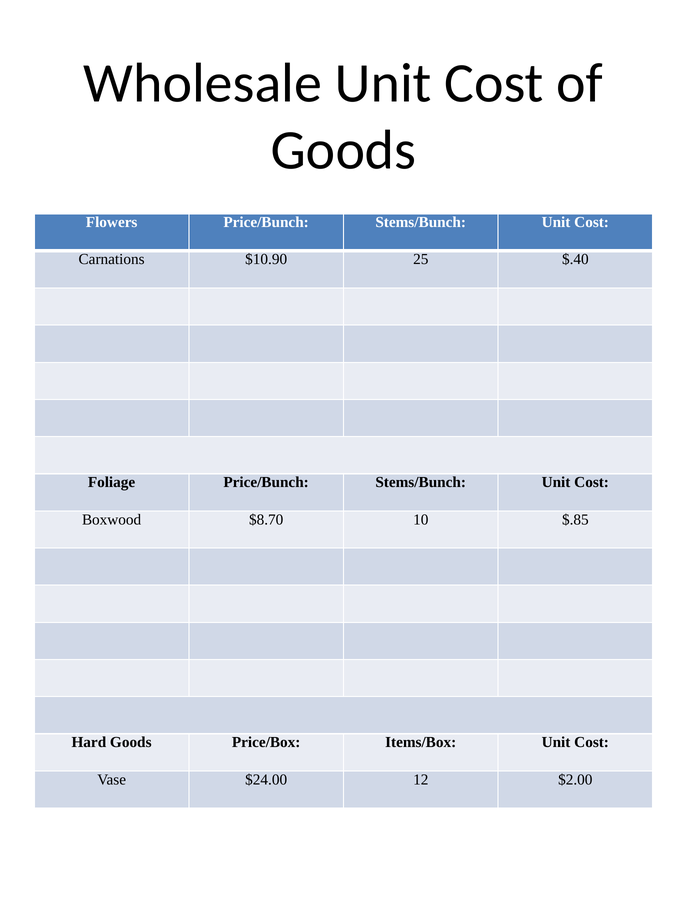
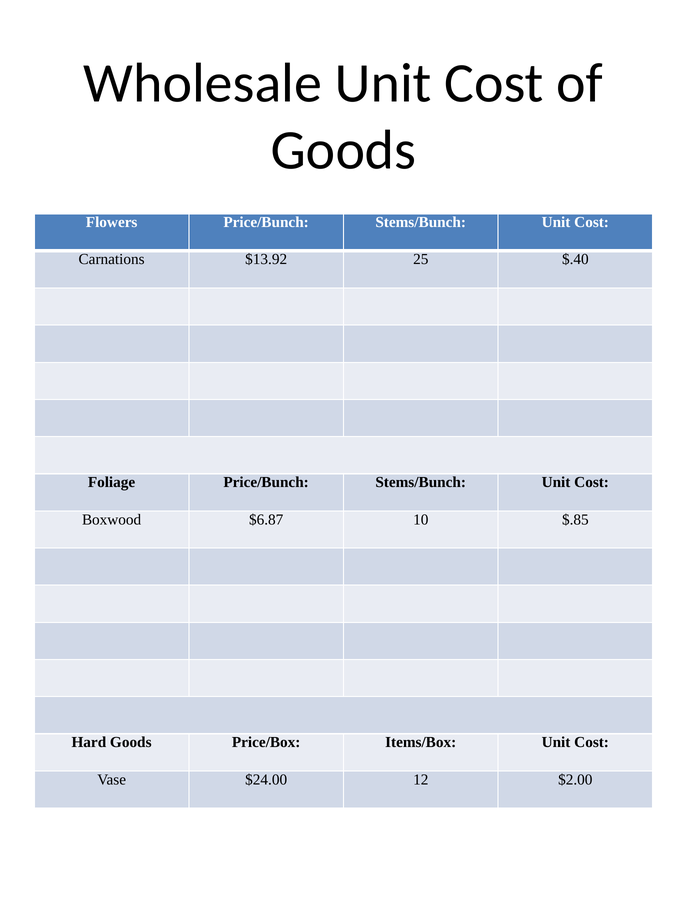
$10.90: $10.90 -> $13.92 (266, 259)
$8.70: $8.70 -> $6.87 (266, 519)
